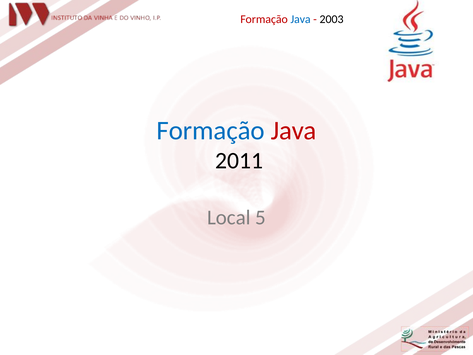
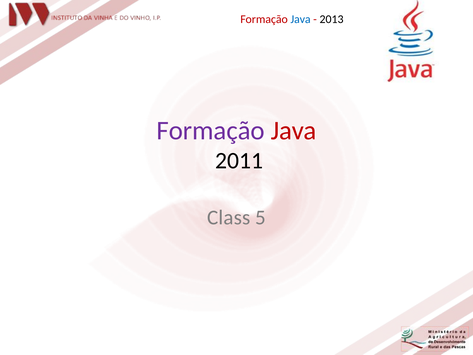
2003: 2003 -> 2013 (332, 19)
Formação colour: blue -> purple (211, 131)
Local: Local -> Class (229, 217)
